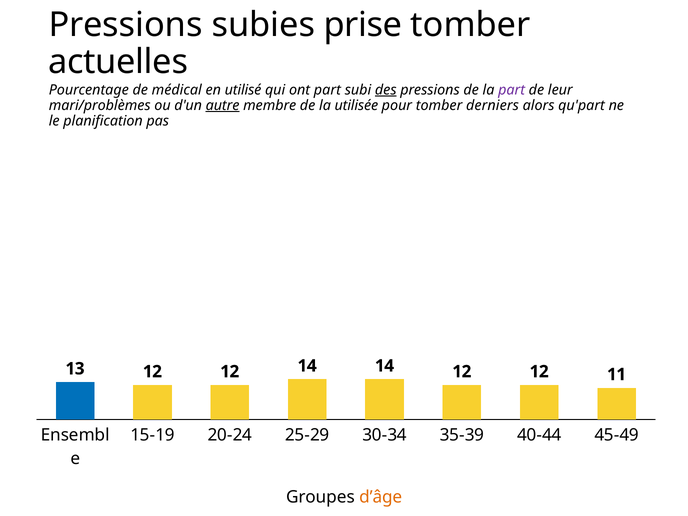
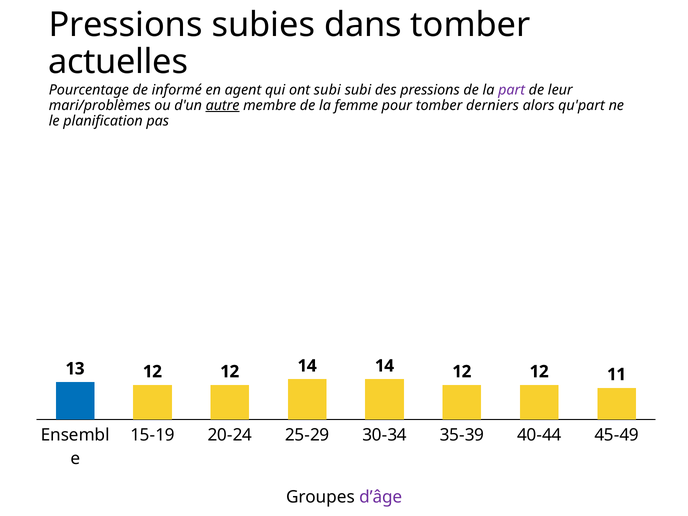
prise: prise -> dans (363, 25)
médical: médical -> informé (177, 90)
utilisé: utilisé -> agent (243, 90)
ont part: part -> subi (327, 90)
des underline: present -> none (386, 90)
utilisée: utilisée -> femme (356, 105)
d’âge colour: orange -> purple (381, 497)
